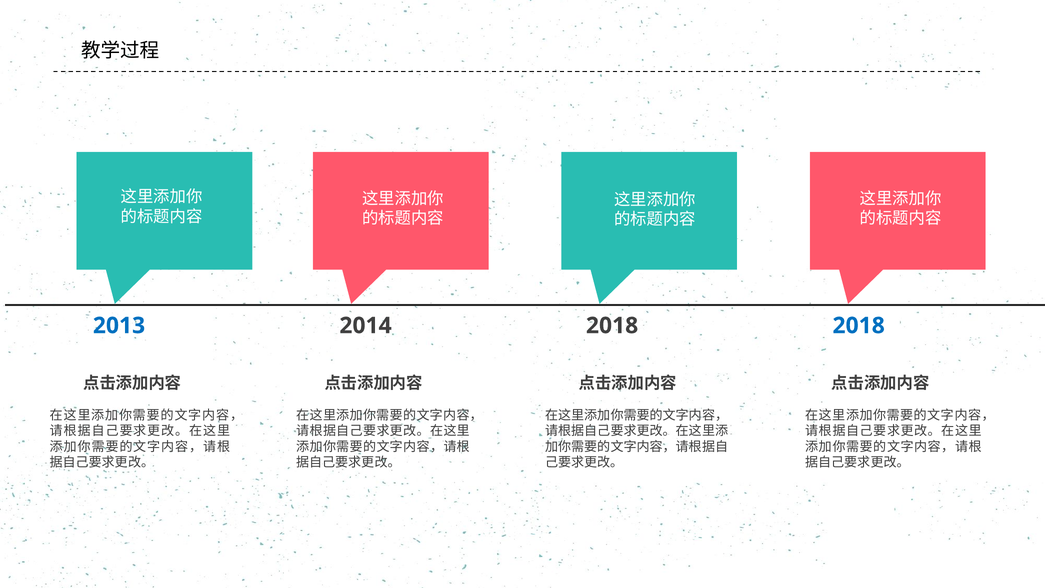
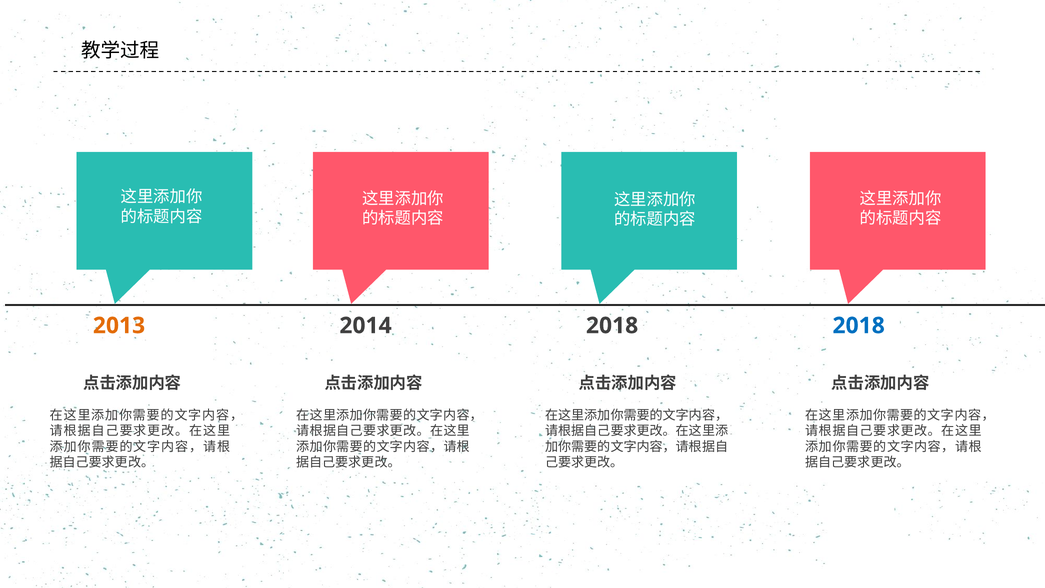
2013 colour: blue -> orange (119, 326)
